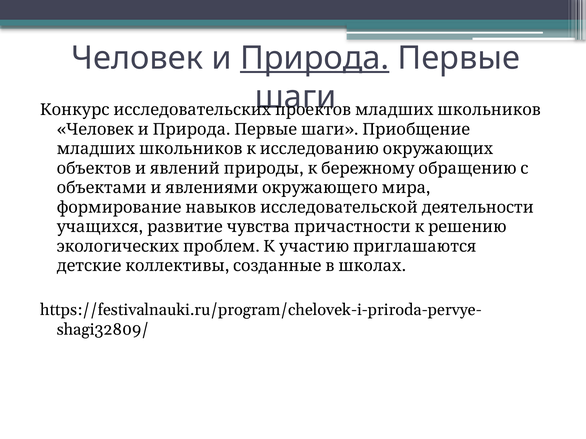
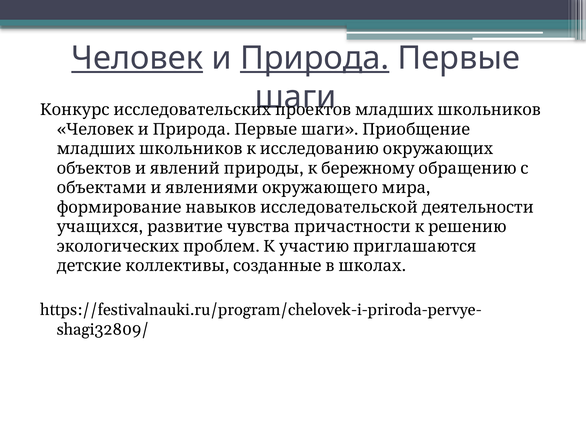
Человек underline: none -> present (137, 58)
